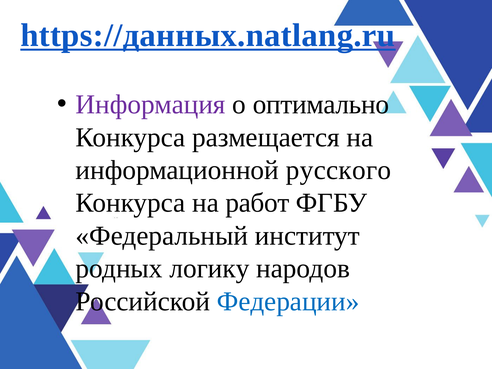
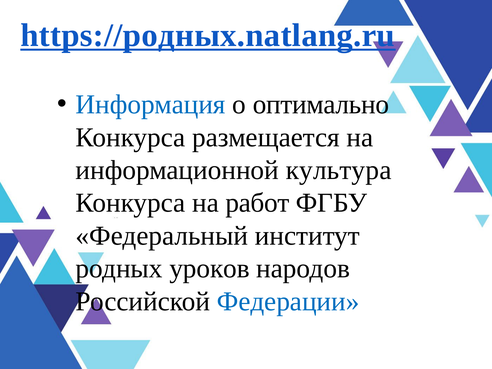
https://данных.natlang.ru: https://данных.natlang.ru -> https://родных.natlang.ru (208, 35)
Информация colour: purple -> blue (151, 105)
русского: русского -> культура (339, 170)
логику: логику -> уроков (210, 269)
